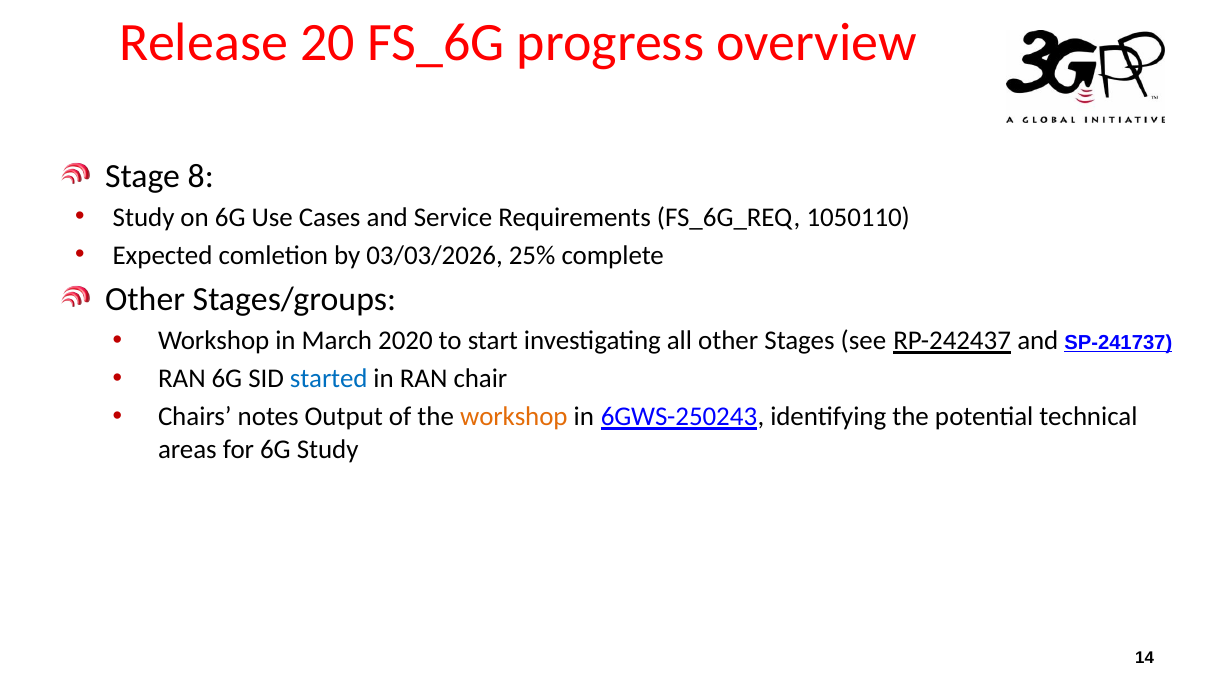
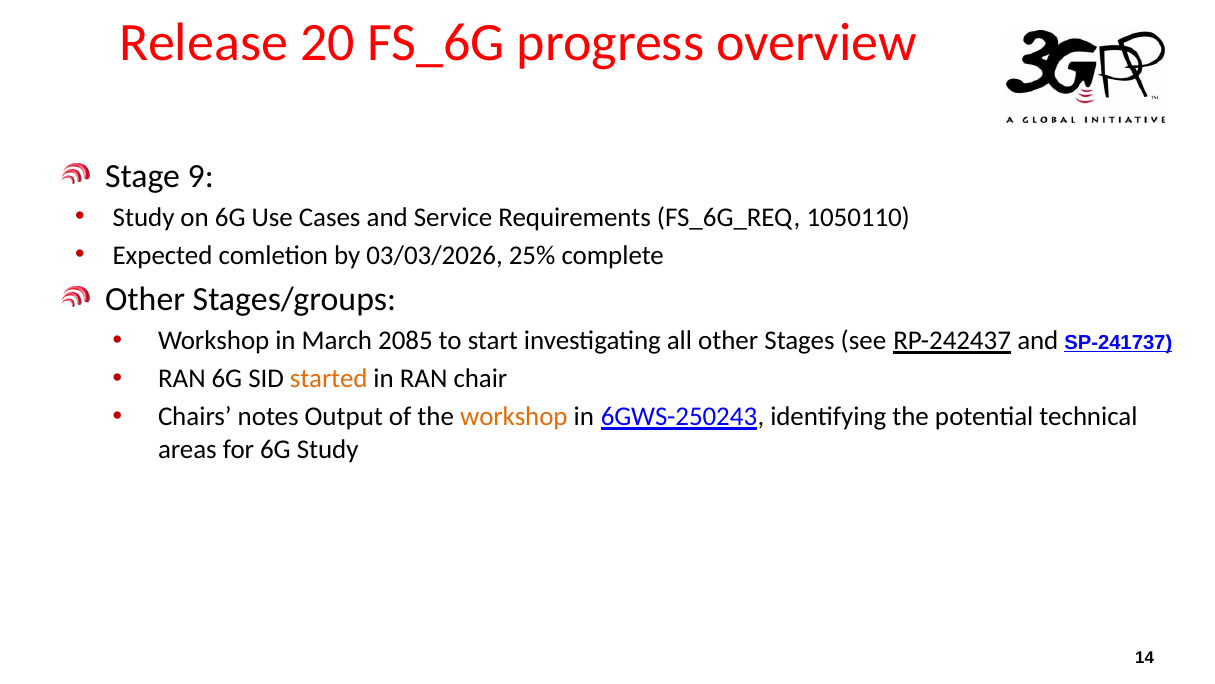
8: 8 -> 9 (201, 176)
2020: 2020 -> 2085 (405, 340)
started colour: blue -> orange (329, 379)
